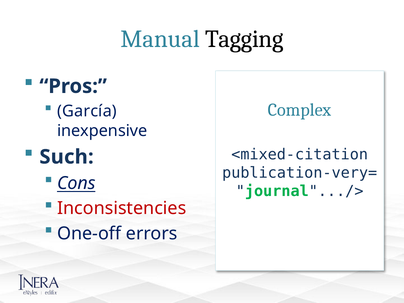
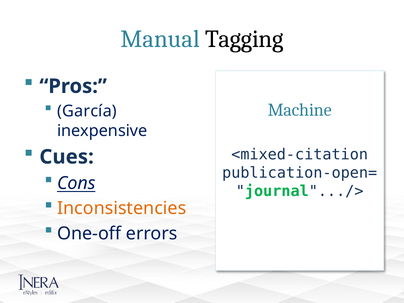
Complex: Complex -> Machine (300, 110)
Such: Such -> Cues (67, 157)
publication-very=: publication-very= -> publication-open= (300, 173)
Inconsistencies colour: red -> orange (122, 208)
